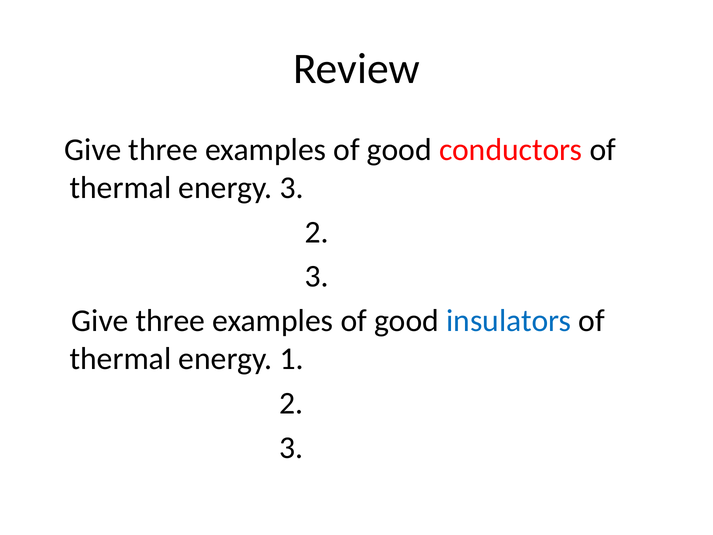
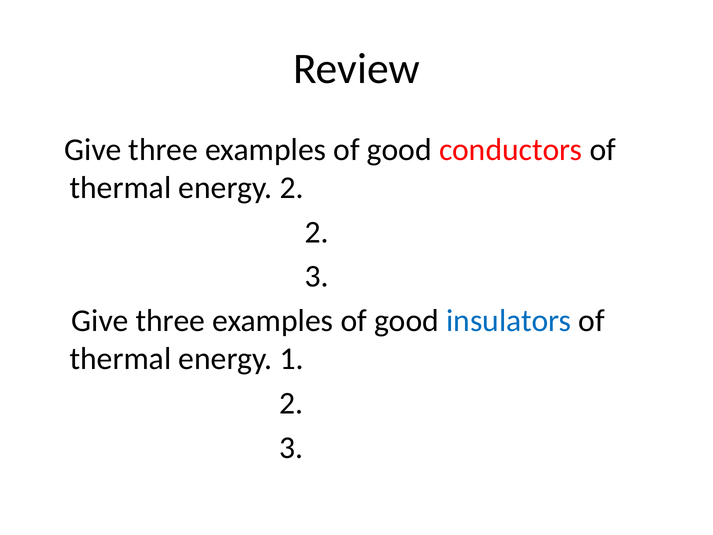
energy 3: 3 -> 2 (292, 188)
